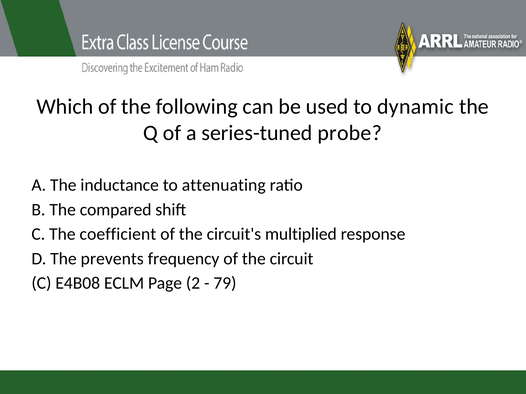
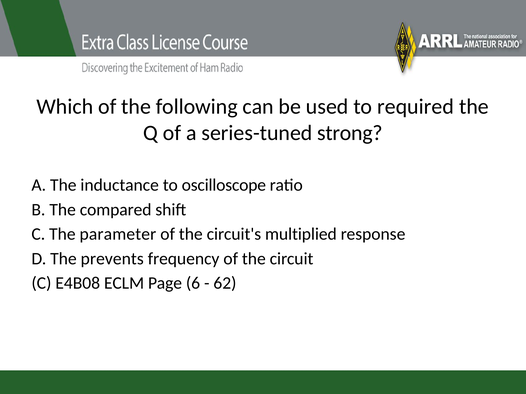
dynamic: dynamic -> required (416, 107)
probe: probe -> strong (350, 133)
attenuating: attenuating -> oscilloscope (224, 185)
coefficient: coefficient -> parameter (118, 234)
2: 2 -> 6 (193, 283)
79: 79 -> 62 (225, 283)
